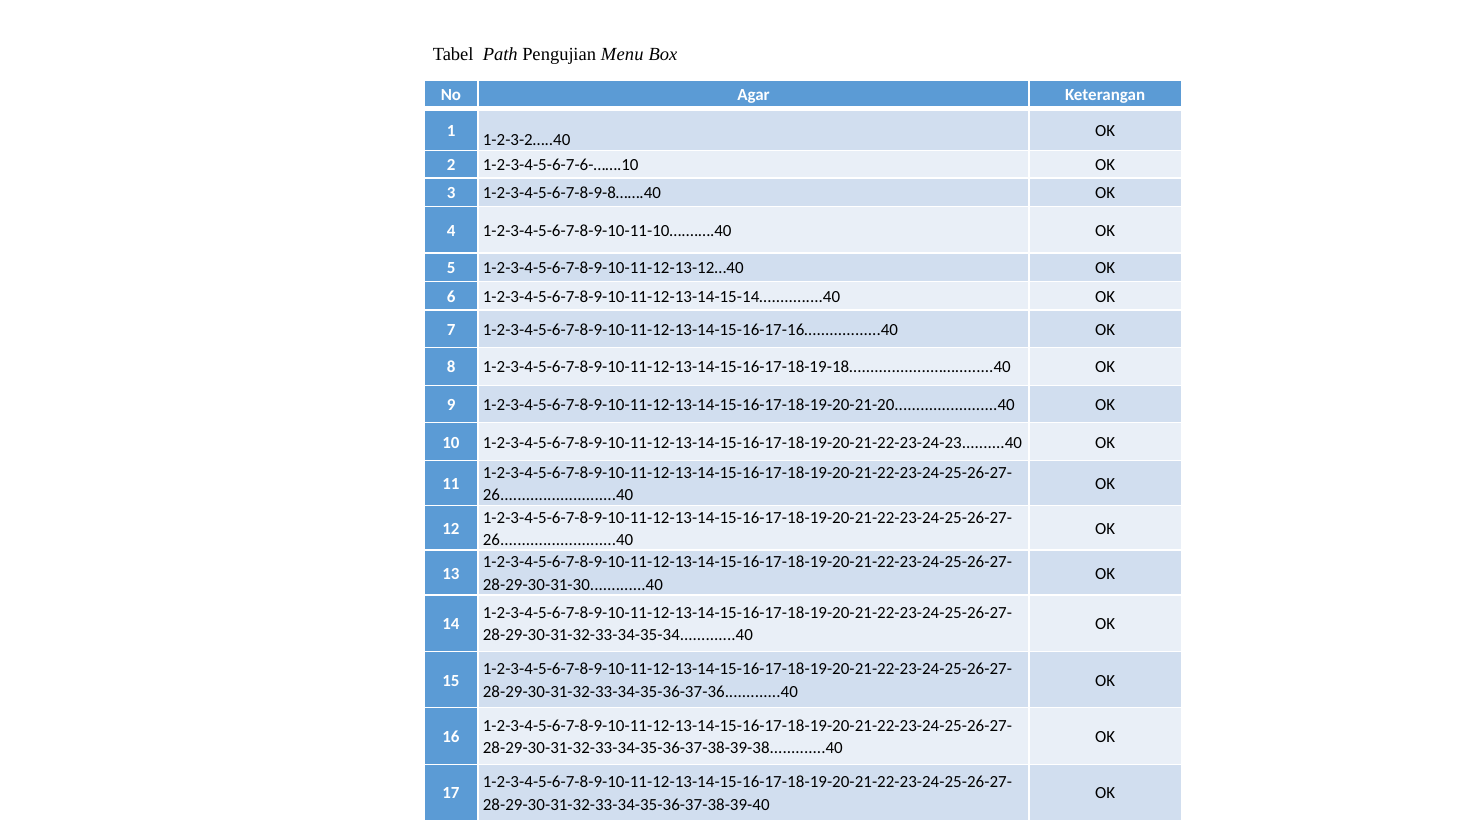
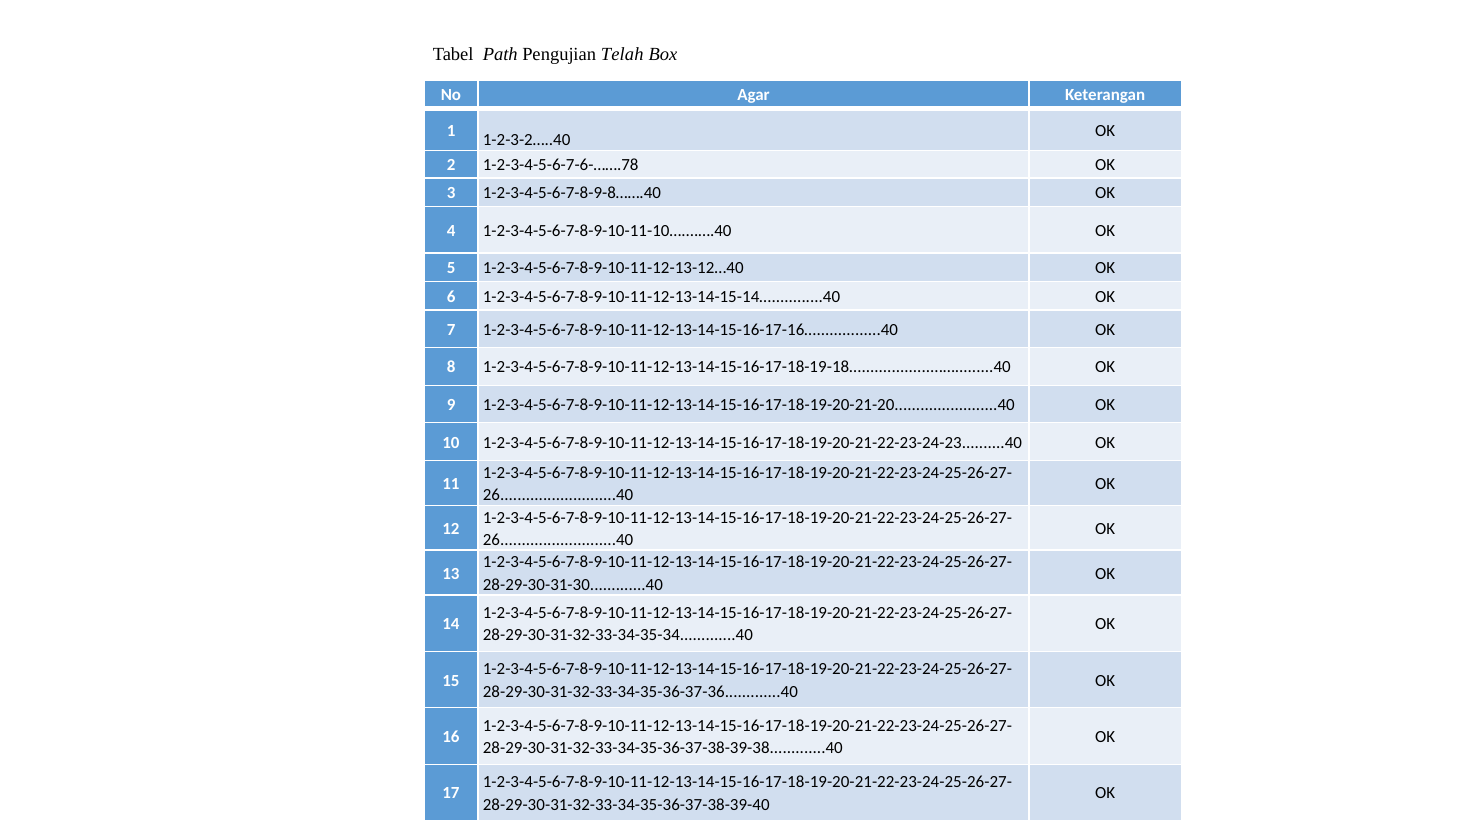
Menu: Menu -> Telah (622, 54)
1-2-3-4-5-6-7-6-…….10: 1-2-3-4-5-6-7-6-…….10 -> 1-2-3-4-5-6-7-6-…….78 (561, 165)
